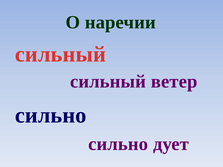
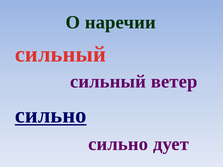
сильно underline: none -> present (51, 115)
